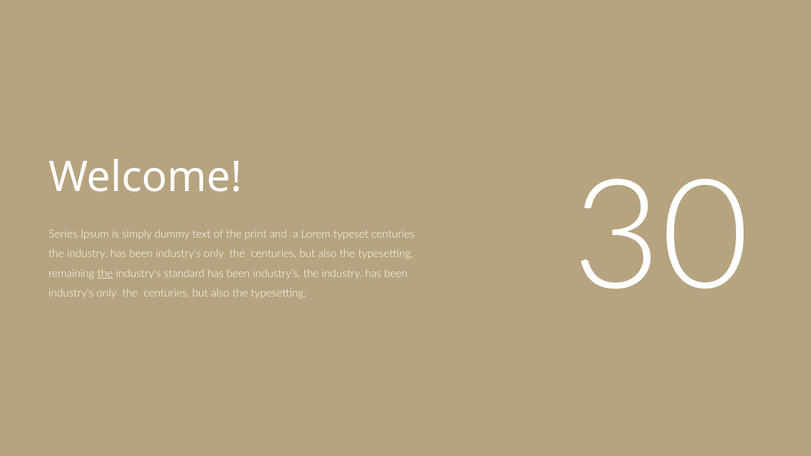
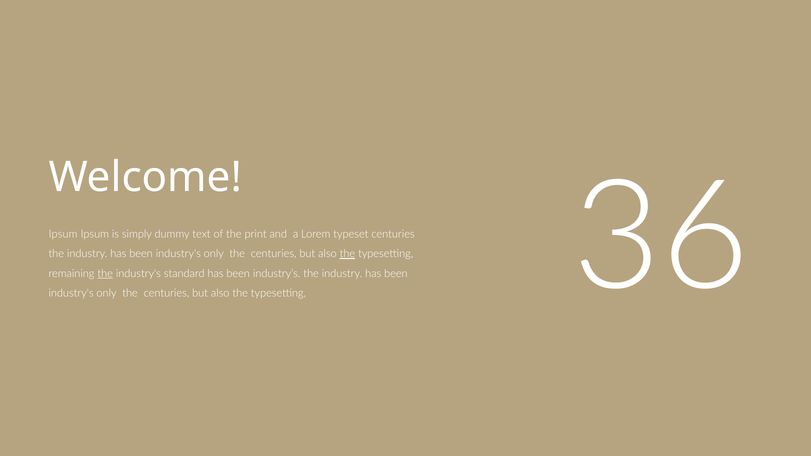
Series: Series -> Ipsum (63, 234)
the underline: none -> present (347, 254)
30: 30 -> 36 (661, 238)
